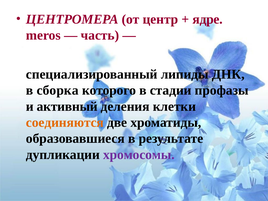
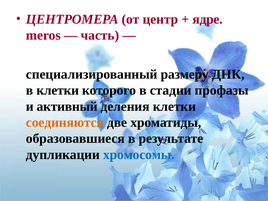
липиды: липиды -> размеру (185, 74)
в сборка: сборка -> клетки (58, 90)
хромосомы colour: purple -> blue (139, 155)
